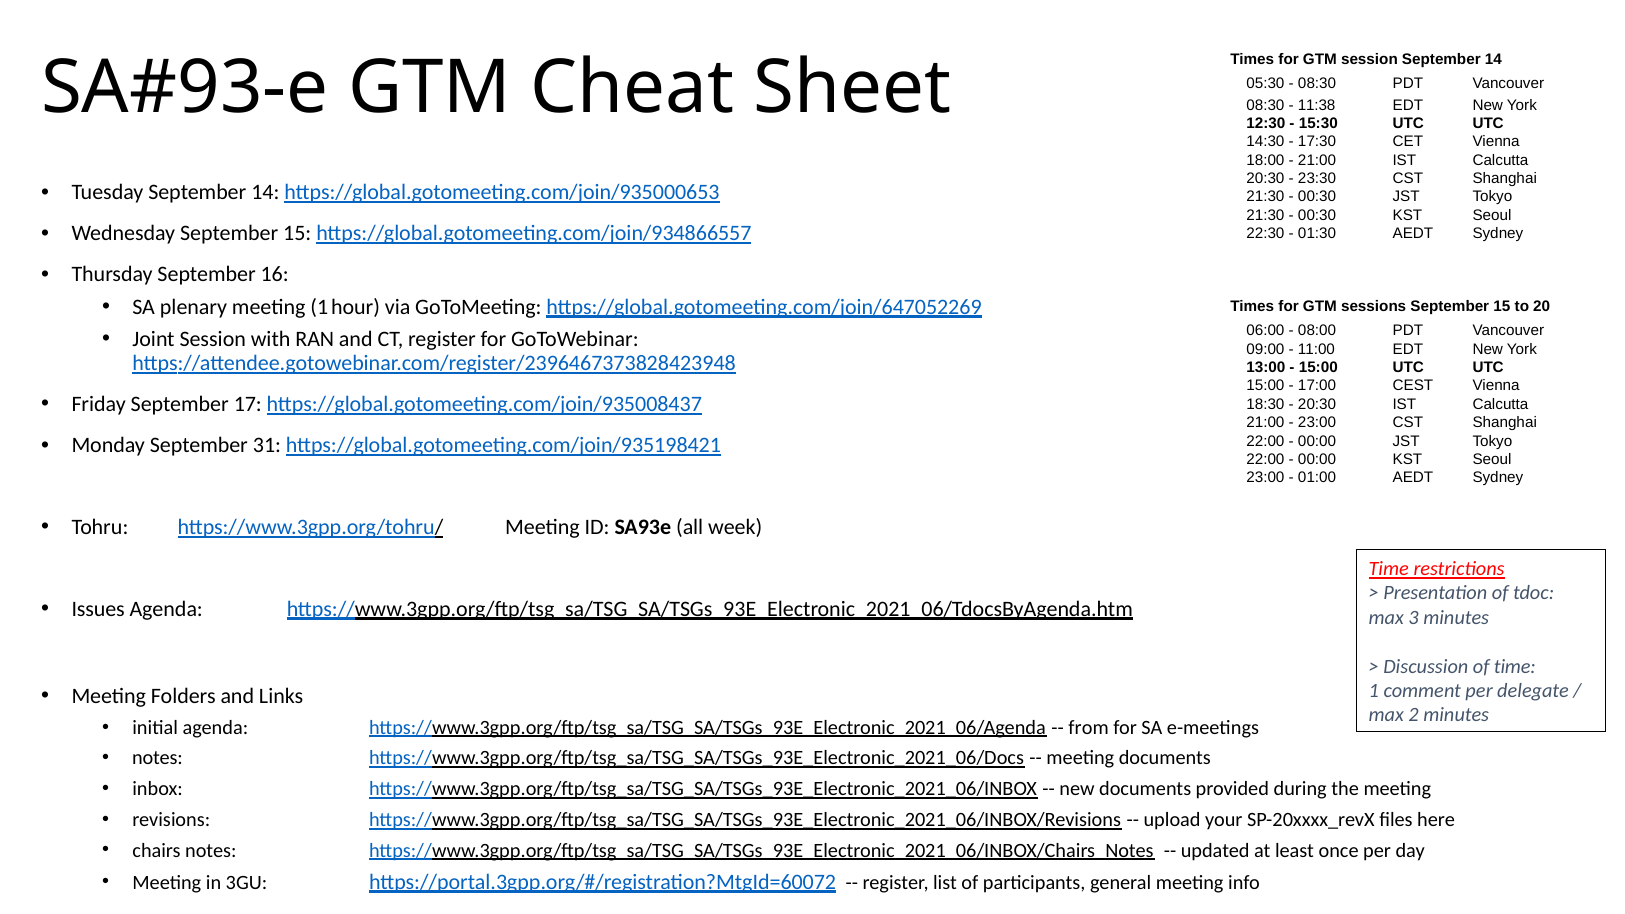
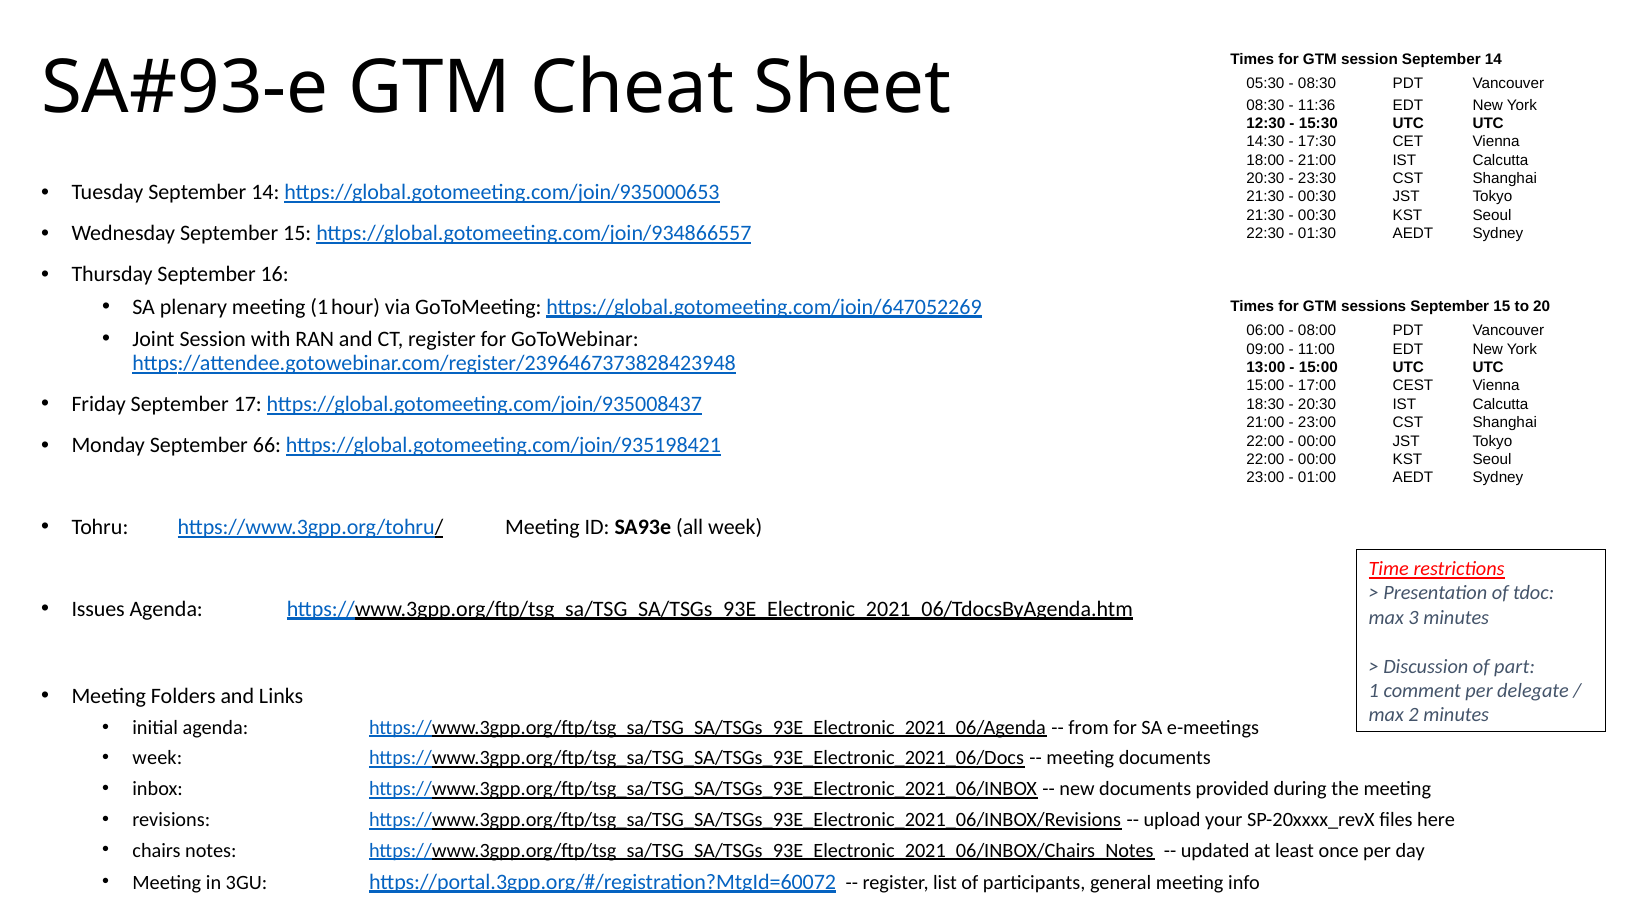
11:38: 11:38 -> 11:36 (1317, 105)
31: 31 -> 66 (267, 445)
of time: time -> part (1515, 666)
notes: notes -> week (157, 758)
